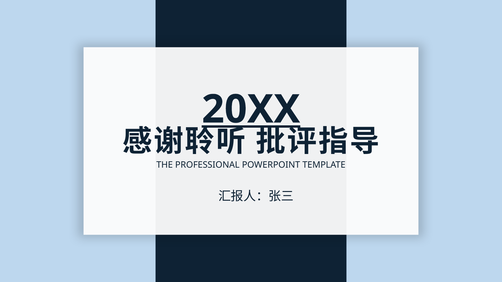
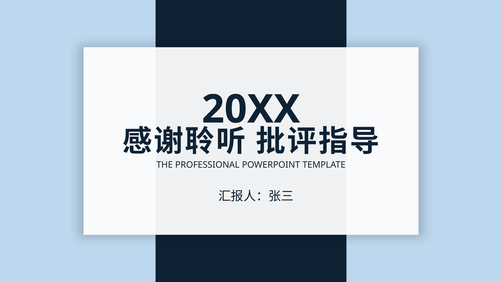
20XX underline: present -> none (251, 110)
